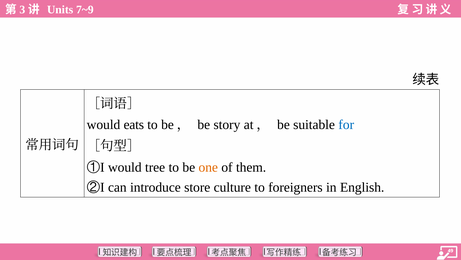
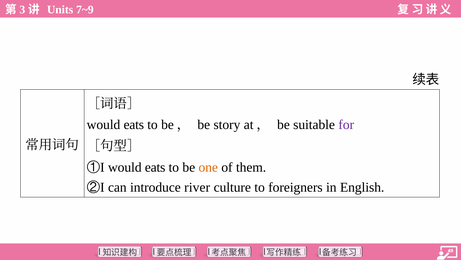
for colour: blue -> purple (346, 125)
tree: tree -> eats (155, 167)
store: store -> river (197, 187)
